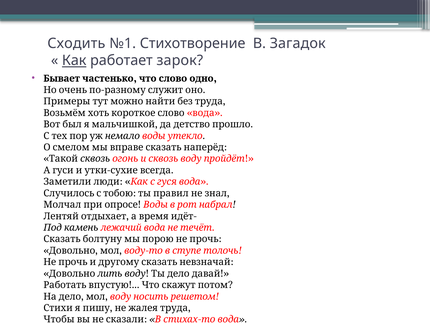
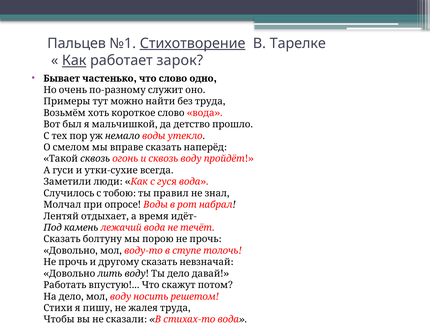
Сходить: Сходить -> Пальцев (77, 43)
Стихотворение underline: none -> present (193, 43)
Загадок: Загадок -> Тарелке (298, 43)
